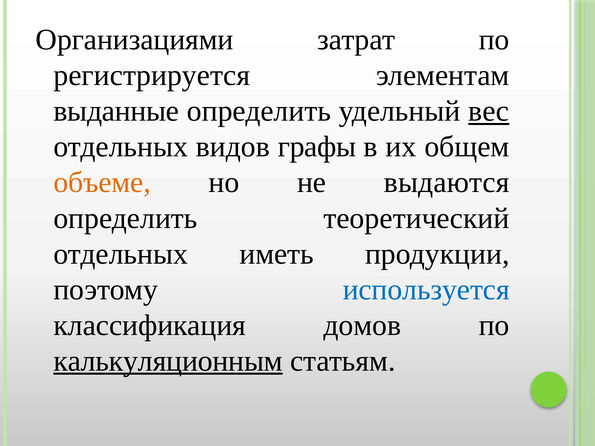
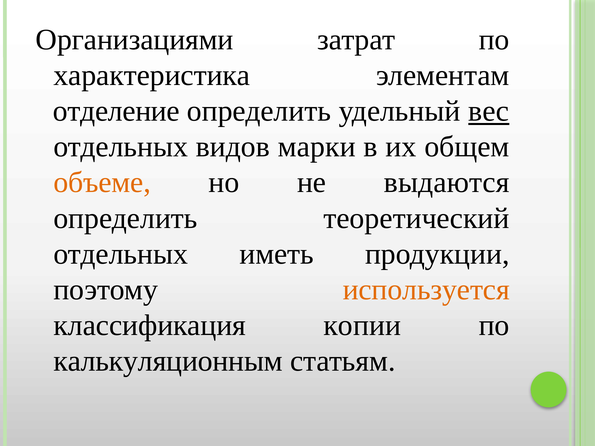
регистрируется: регистрируется -> характеристика (152, 76)
выданные: выданные -> отделение (116, 111)
графы: графы -> марки (317, 147)
используется colour: blue -> orange (426, 290)
домов: домов -> копии (362, 325)
калькуляционным underline: present -> none (168, 361)
